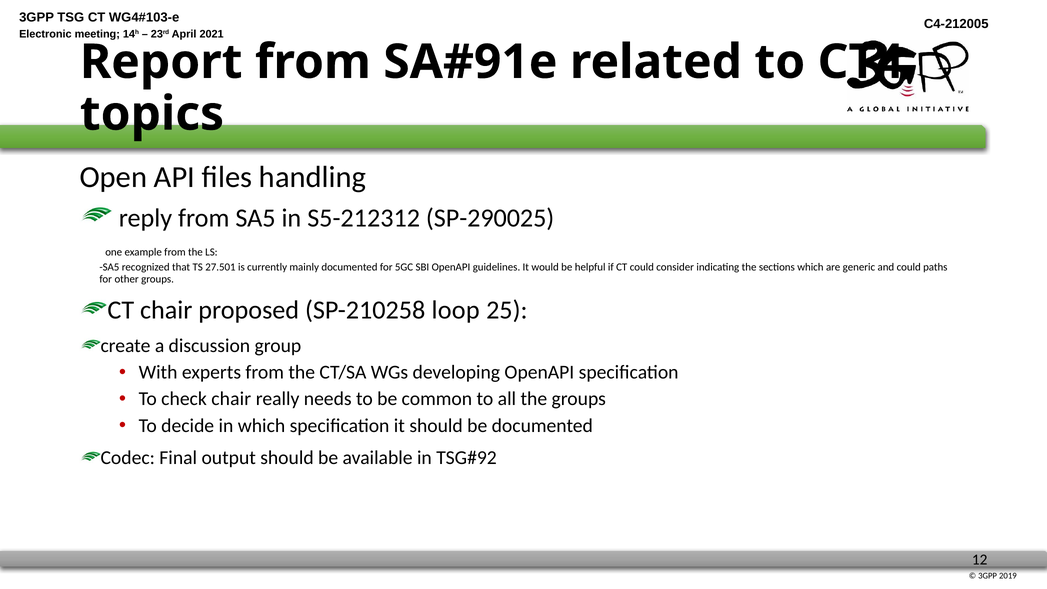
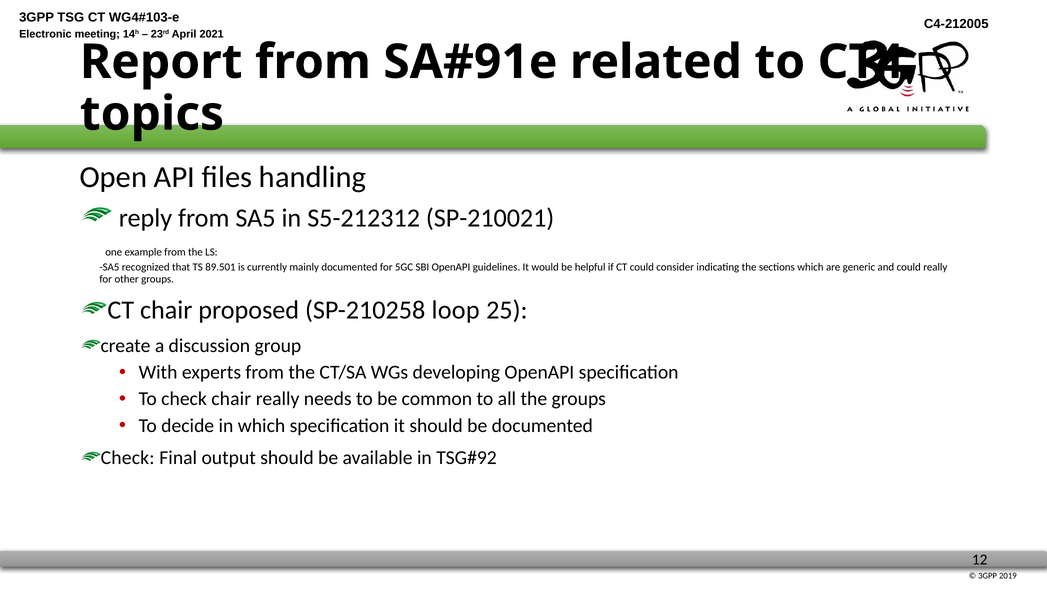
SP-290025: SP-290025 -> SP-210021 (490, 218)
27.501: 27.501 -> 89.501 (220, 267)
could paths: paths -> really (935, 267)
Codec: Codec -> Check (128, 458)
